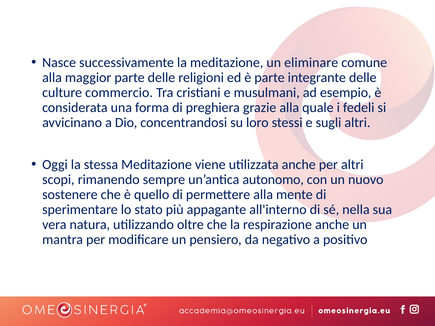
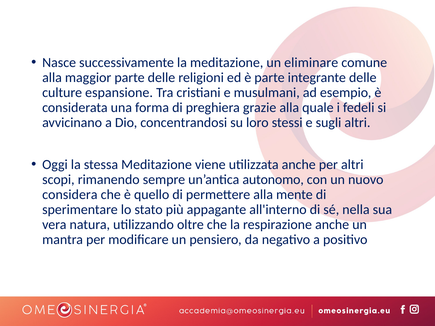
commercio: commercio -> espansione (119, 93)
sostenere: sostenere -> considera (70, 195)
